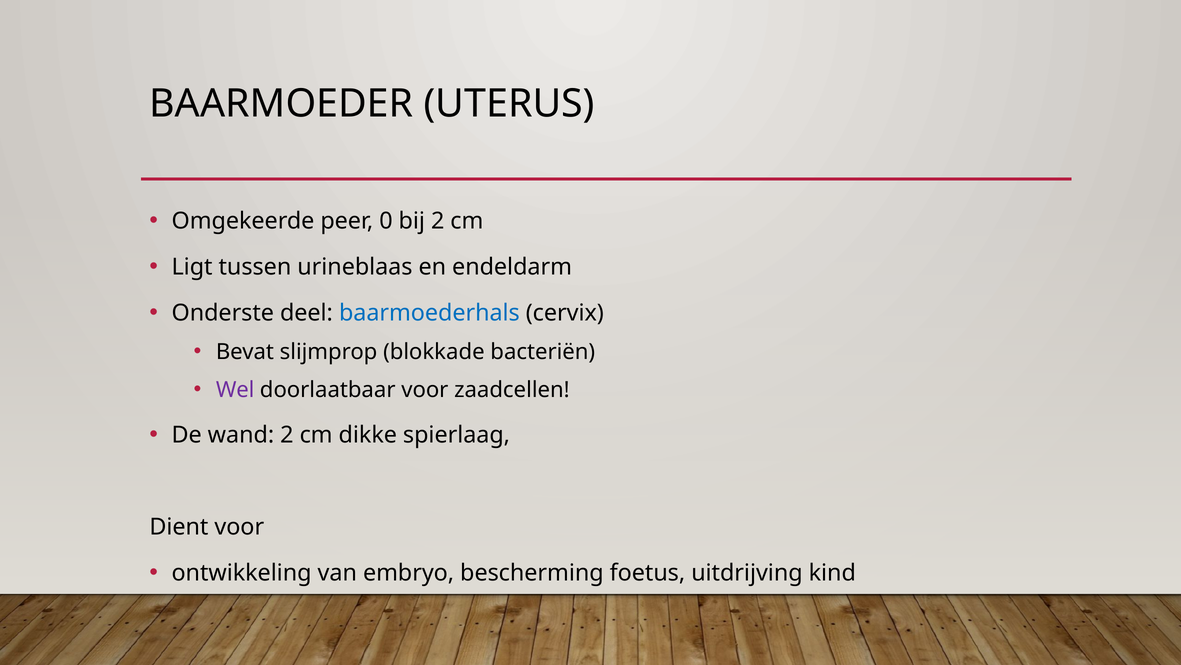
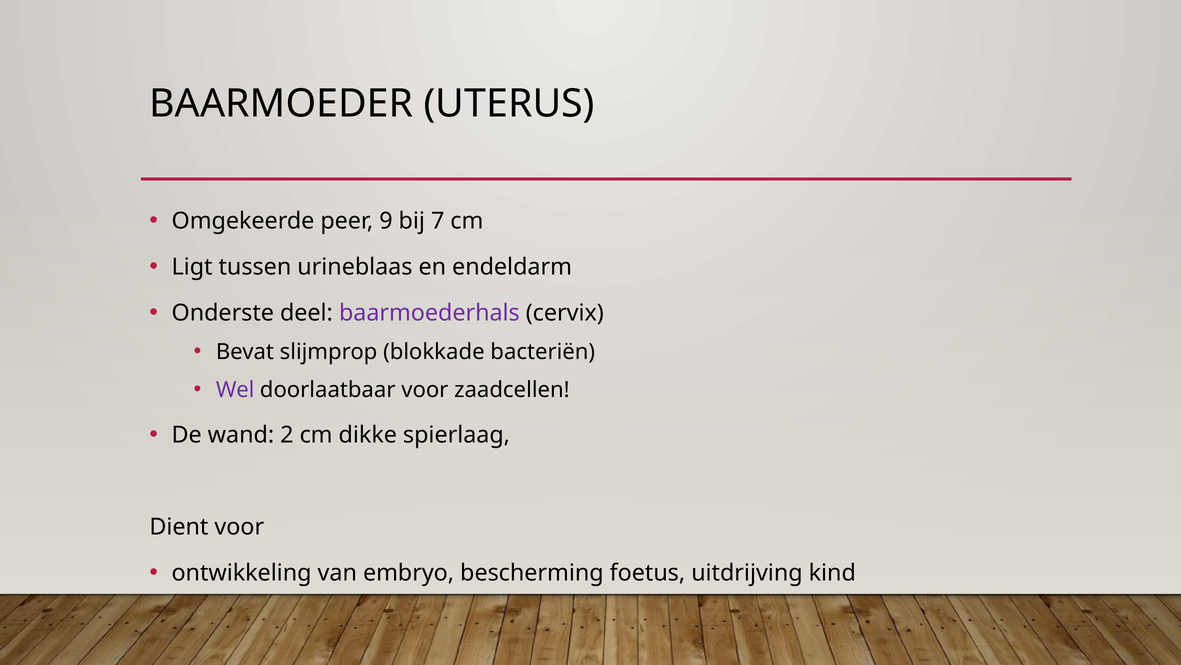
0: 0 -> 9 (386, 221)
bij 2: 2 -> 7 (438, 221)
baarmoederhals colour: blue -> purple (429, 313)
